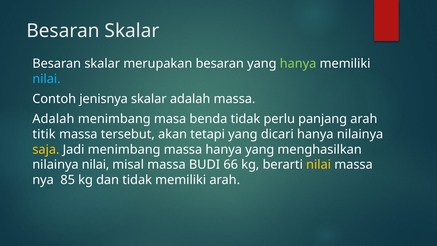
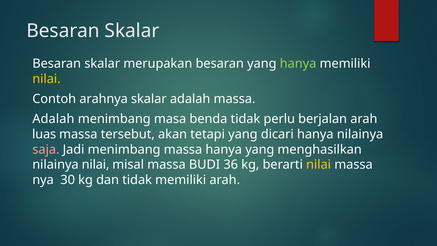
nilai colour: light blue -> yellow (46, 79)
jenisnya: jenisnya -> arahnya (104, 99)
panjang: panjang -> berjalan (323, 119)
titik: titik -> luas (44, 134)
saja colour: yellow -> pink (46, 149)
66: 66 -> 36 (231, 165)
85: 85 -> 30 (68, 180)
